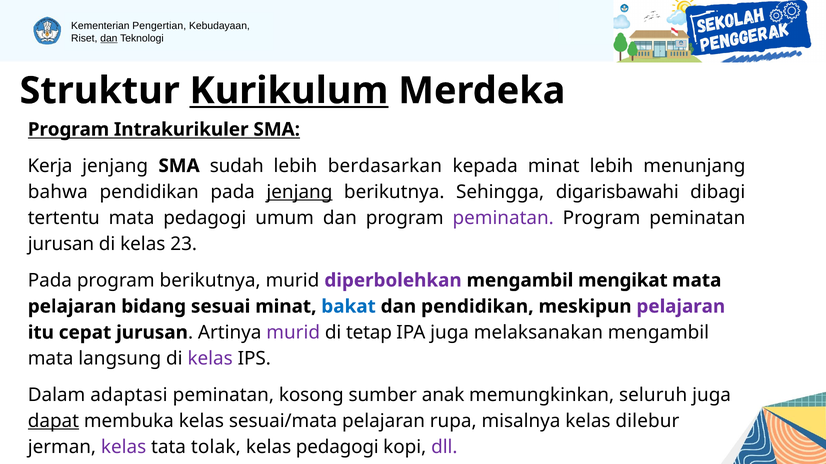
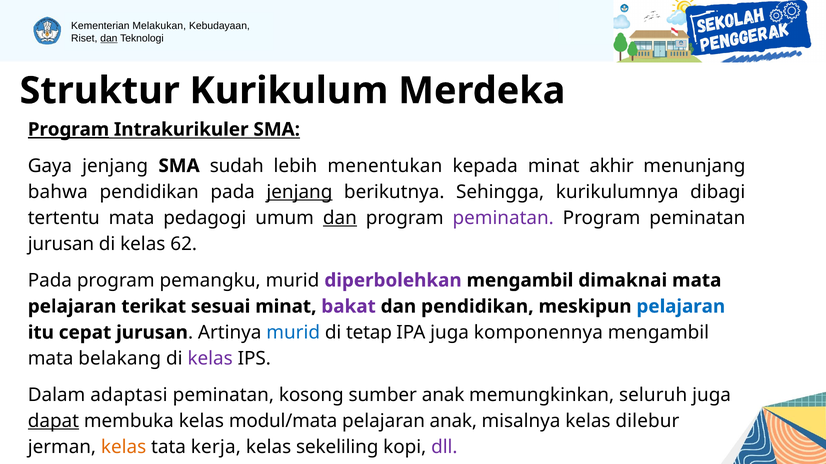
Pengertian: Pengertian -> Melakukan (159, 26)
Kurikulum underline: present -> none (289, 91)
Program underline: none -> present (69, 130)
Kerja: Kerja -> Gaya (50, 166)
berdasarkan: berdasarkan -> menentukan (385, 166)
minat lebih: lebih -> akhir (612, 166)
digarisbawahi: digarisbawahi -> kurikulumnya (617, 192)
dan underline: none -> present (340, 218)
23: 23 -> 62 (184, 244)
program berikutnya: berikutnya -> pemangku (210, 281)
mengikat: mengikat -> dimaknai (623, 281)
bidang: bidang -> terikat (154, 307)
bakat colour: blue -> purple (349, 307)
pelajaran colour: purple -> blue (681, 307)
murid colour: purple -> blue (293, 333)
melaksanakan: melaksanakan -> komponennya (538, 333)
langsung: langsung -> belakang (120, 359)
sesuai/mata: sesuai/mata -> modul/mata (283, 422)
pelajaran rupa: rupa -> anak (453, 422)
kelas colour: purple -> orange (124, 448)
tolak: tolak -> kerja (216, 448)
kelas pedagogi: pedagogi -> sekeliling (337, 448)
